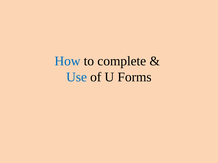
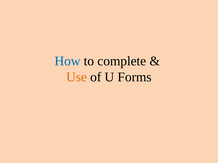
Use colour: blue -> orange (77, 77)
